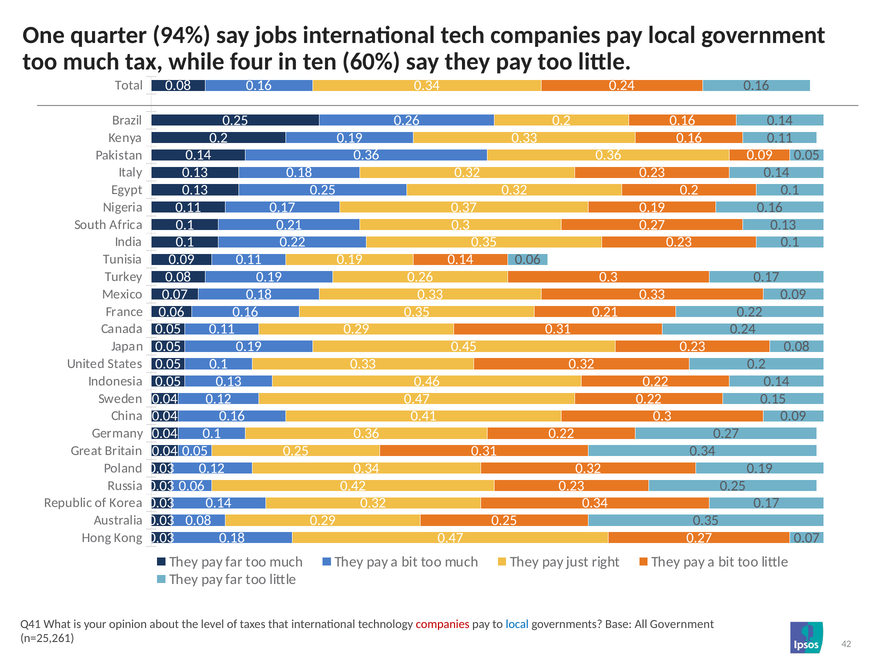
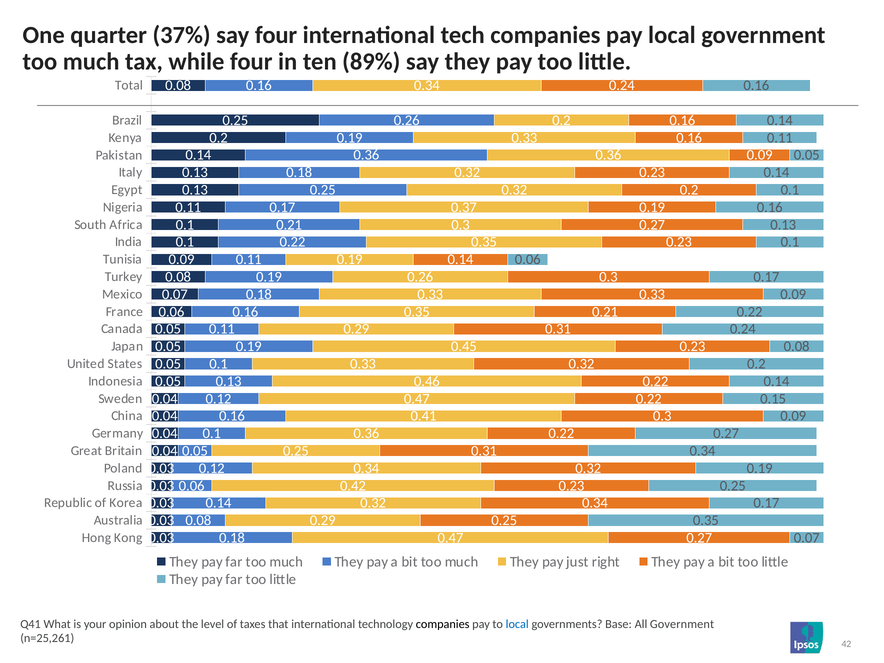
94%: 94% -> 37% (182, 35)
say jobs: jobs -> four (276, 35)
60%: 60% -> 89% (371, 62)
companies colour: red -> black (443, 624)
